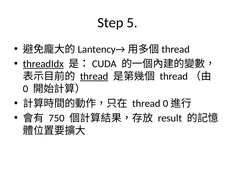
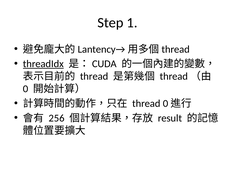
5: 5 -> 1 (132, 23)
thread underline: present -> none (94, 76)
750: 750 -> 256 (57, 118)
